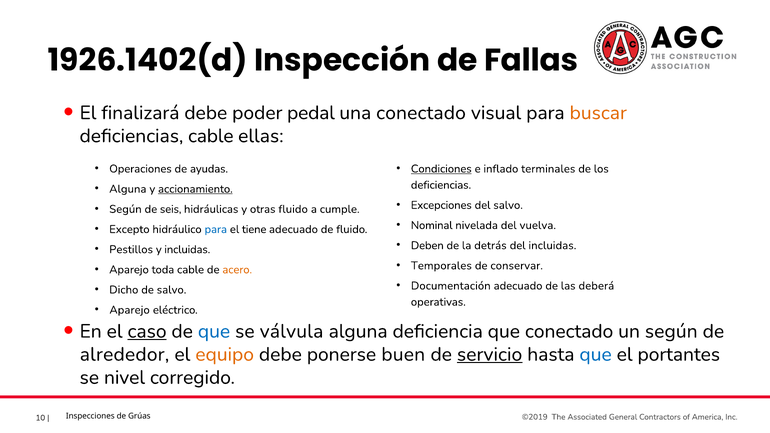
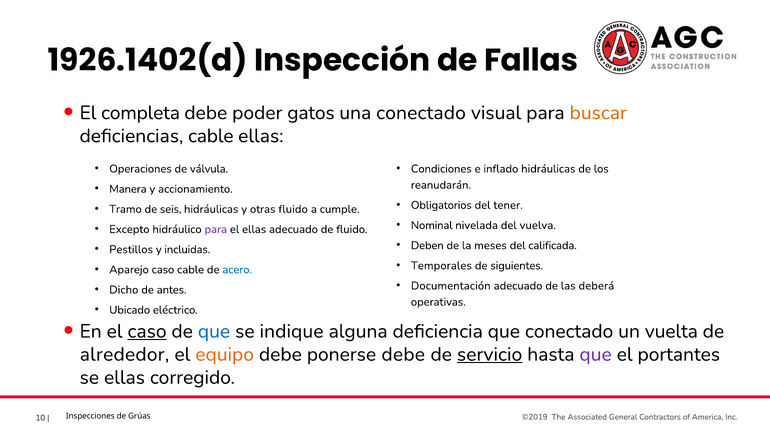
finalizará: finalizará -> completa (141, 113)
pedal: pedal -> gatos (311, 113)
ayudas: ayudas -> válvula (209, 169)
Condiciones underline: present -> none (441, 169)
inflado terminales: terminales -> hidráulicas (548, 169)
deficiencias: deficiencias -> reanudarán (441, 185)
Alguna: Alguna -> Manera (128, 189)
accionamiento underline: present -> none (195, 189)
Excepciones: Excepciones -> Obligatorios (441, 205)
del salvo: salvo -> tener (508, 205)
Según: Según -> Tramo (125, 209)
para colour: blue -> purple (216, 229)
el tiene: tiene -> ellas (254, 229)
detrás: detrás -> meses (490, 246)
del incluidas: incluidas -> calificada (553, 246)
conservar: conservar -> siguientes (517, 266)
Aparejo toda: toda -> caso (163, 270)
acero colour: orange -> blue (237, 270)
de salvo: salvo -> antes (172, 290)
Aparejo: Aparejo -> Ubicado (130, 310)
válvula: válvula -> indique (292, 331)
un según: según -> vuelta (671, 331)
ponerse buen: buen -> debe (403, 354)
que colour: blue -> purple (596, 354)
se nivel: nivel -> ellas (125, 378)
